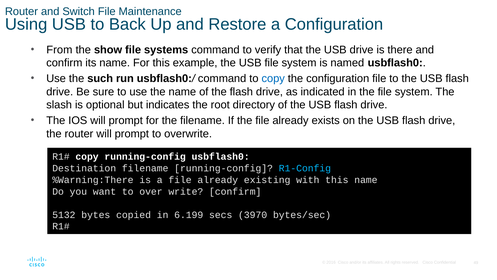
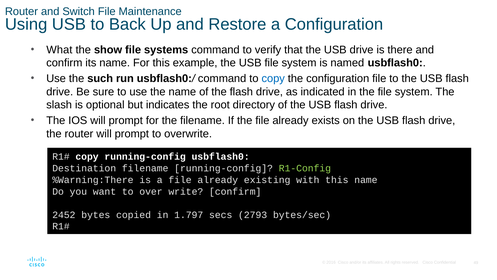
From: From -> What (59, 50)
R1-Config colour: light blue -> light green (305, 168)
5132: 5132 -> 2452 (64, 214)
6.199: 6.199 -> 1.797 (189, 214)
3970: 3970 -> 2793 (253, 214)
